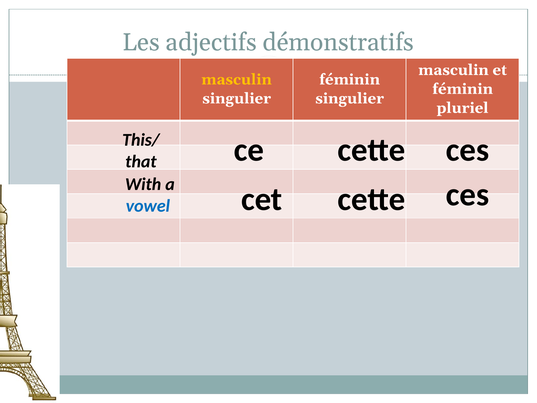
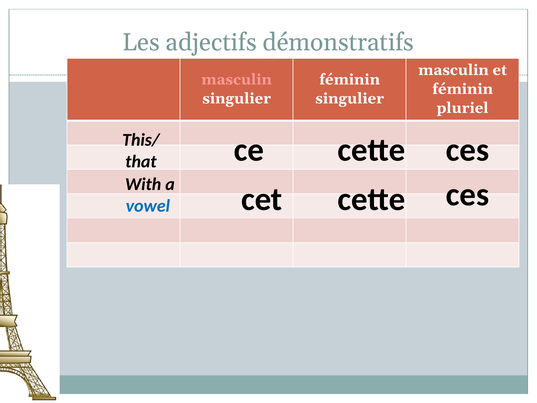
masculin colour: yellow -> pink (237, 79)
